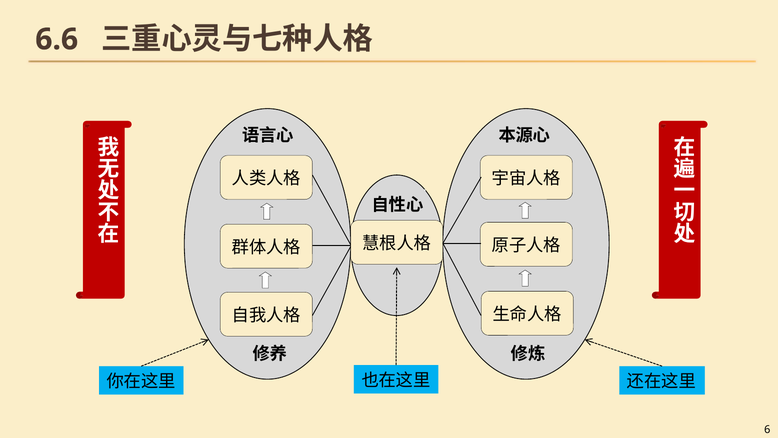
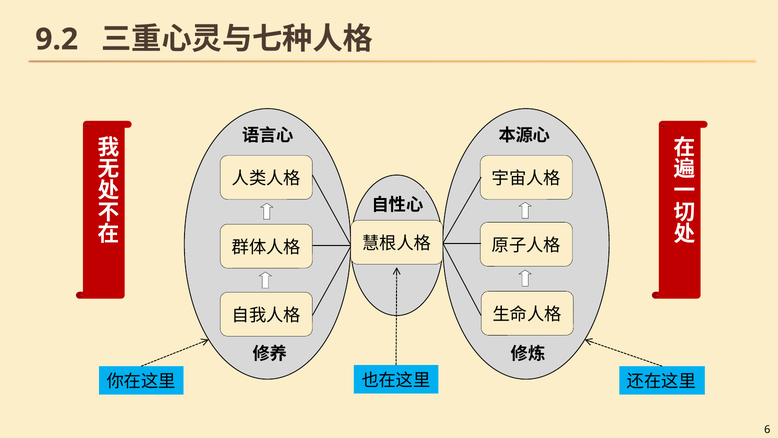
6.6: 6.6 -> 9.2 (57, 39)
